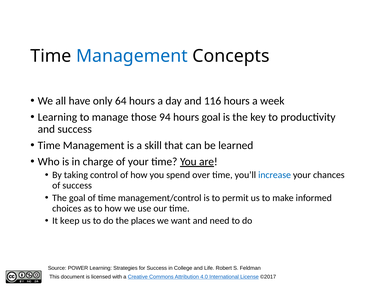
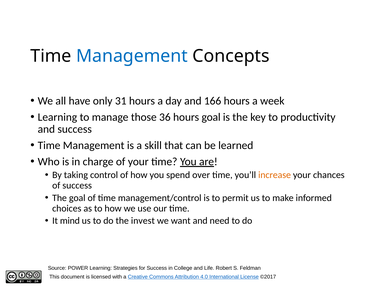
64: 64 -> 31 (121, 101)
116: 116 -> 166 (213, 101)
94: 94 -> 36 (165, 117)
increase colour: blue -> orange (275, 175)
keep: keep -> mind (70, 221)
places: places -> invest (143, 221)
